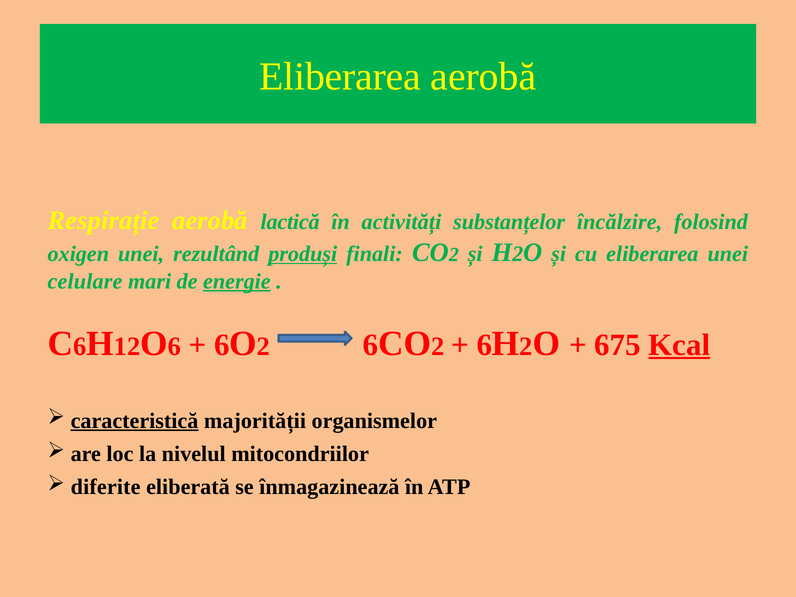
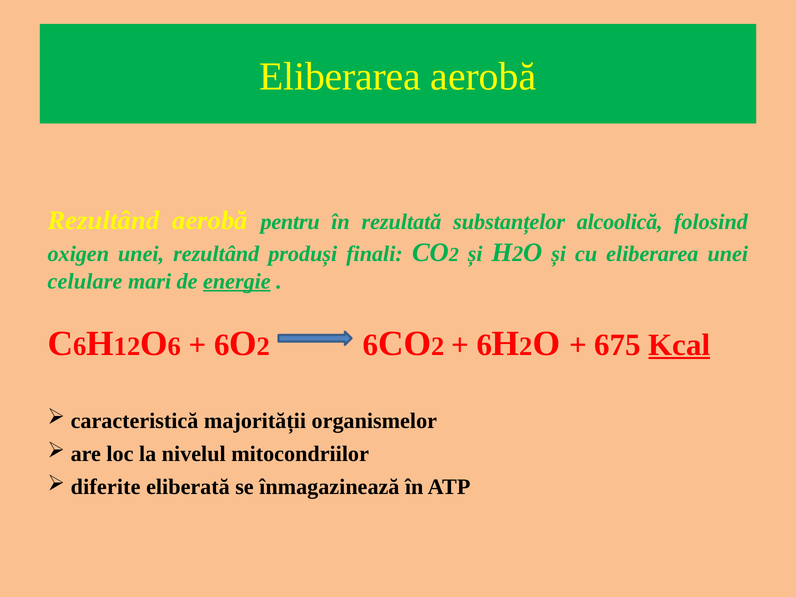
Respirație: Respirație -> Rezultând (103, 221)
lactică: lactică -> pentru (290, 222)
activități: activități -> rezultată (401, 222)
încălzire: încălzire -> alcoolică (620, 222)
produși underline: present -> none (303, 254)
caracteristică underline: present -> none (135, 421)
